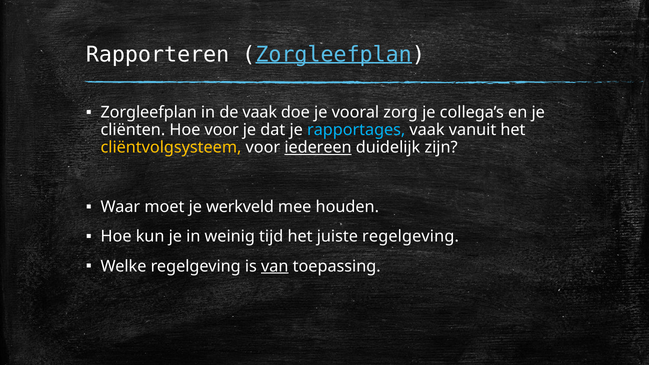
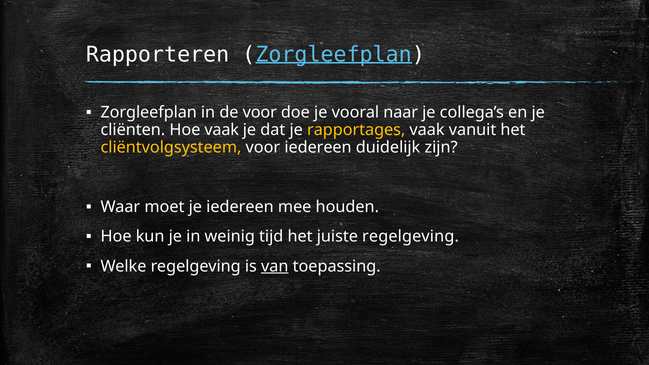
de vaak: vaak -> voor (260, 113)
zorg: zorg -> naar (401, 113)
Hoe voor: voor -> vaak (222, 130)
rapportages colour: light blue -> yellow (356, 130)
iedereen underline: present -> none (318, 148)
je werkveld: werkveld -> iedereen (240, 207)
